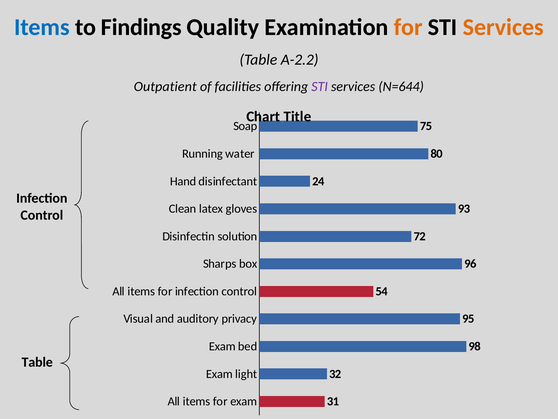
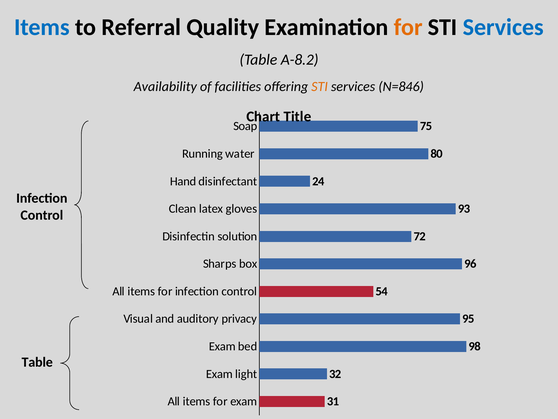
Findings: Findings -> Referral (141, 27)
Services colour: orange -> blue (503, 27)
A-2.2: A-2.2 -> A-8.2 (300, 60)
Outpatient: Outpatient -> Availability (165, 86)
STI colour: purple -> orange (320, 86)
N=644: N=644 -> N=846 (401, 86)
